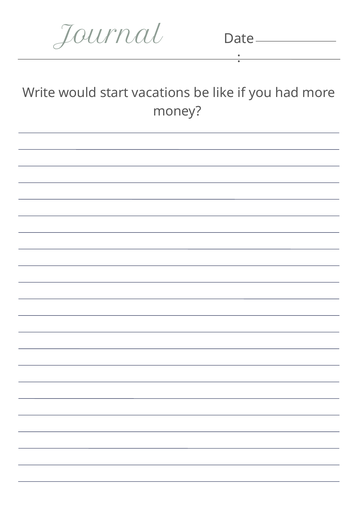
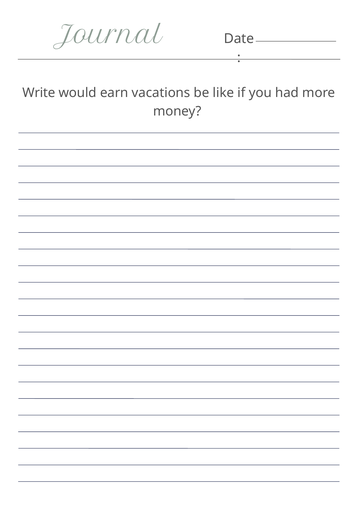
start: start -> earn (114, 93)
